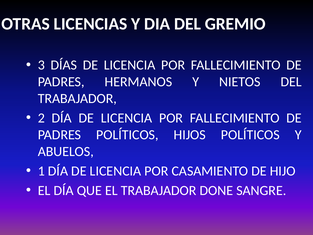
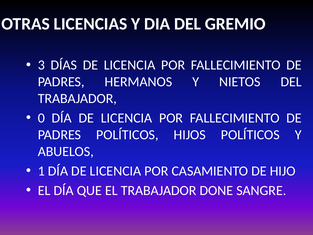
2: 2 -> 0 (41, 118)
